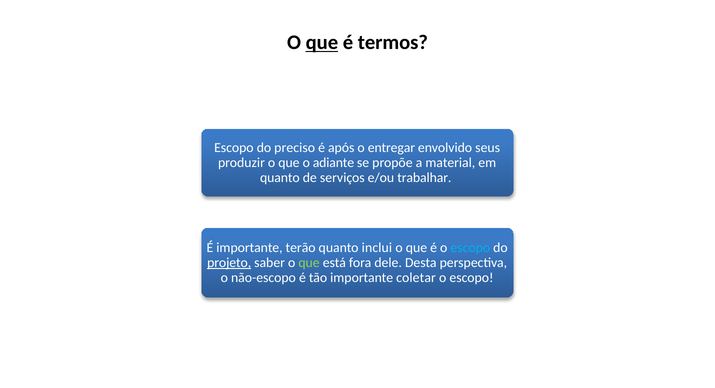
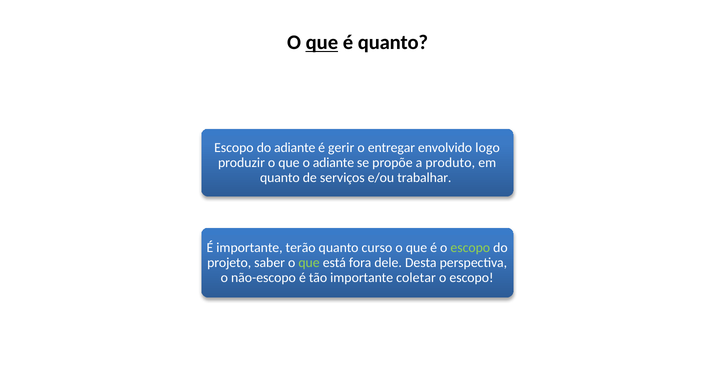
é termos: termos -> quanto (393, 43)
do preciso: preciso -> adiante (295, 148)
após: após -> gerir (341, 148)
seus: seus -> logo (488, 148)
material: material -> produto (450, 162)
inclui: inclui -> curso (377, 248)
escopo colour: light blue -> light green (470, 248)
projeto underline: present -> none (229, 262)
